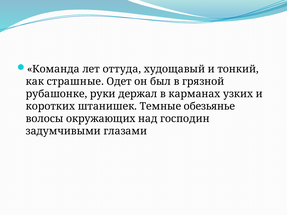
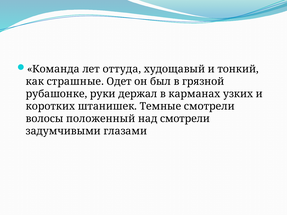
Темные обезьянье: обезьянье -> смотрели (209, 106)
окружающих: окружающих -> положенный (101, 119)
над господин: господин -> смотрели (185, 119)
